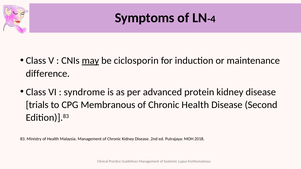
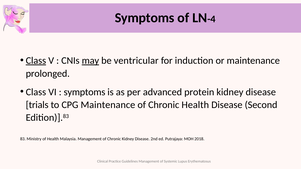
Class underline: none -> present (36, 61)
ciclosporin: ciclosporin -> ventricular (136, 61)
difference: difference -> prolonged (48, 74)
syndrome: syndrome -> symptoms (85, 92)
CPG Membranous: Membranous -> Maintenance (108, 105)
